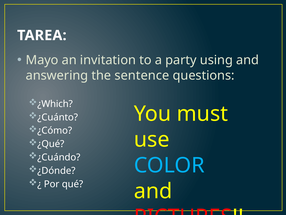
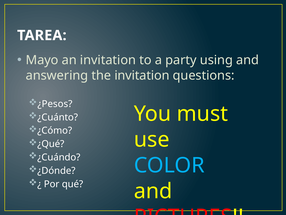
the sentence: sentence -> invitation (142, 75)
¿Which: ¿Which -> ¿Pesos (55, 104)
